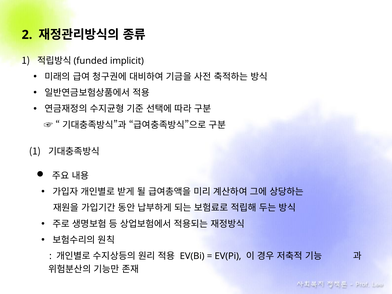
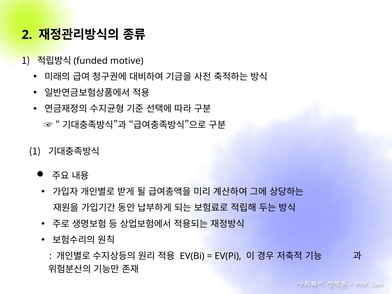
implicit: implicit -> motive (127, 61)
